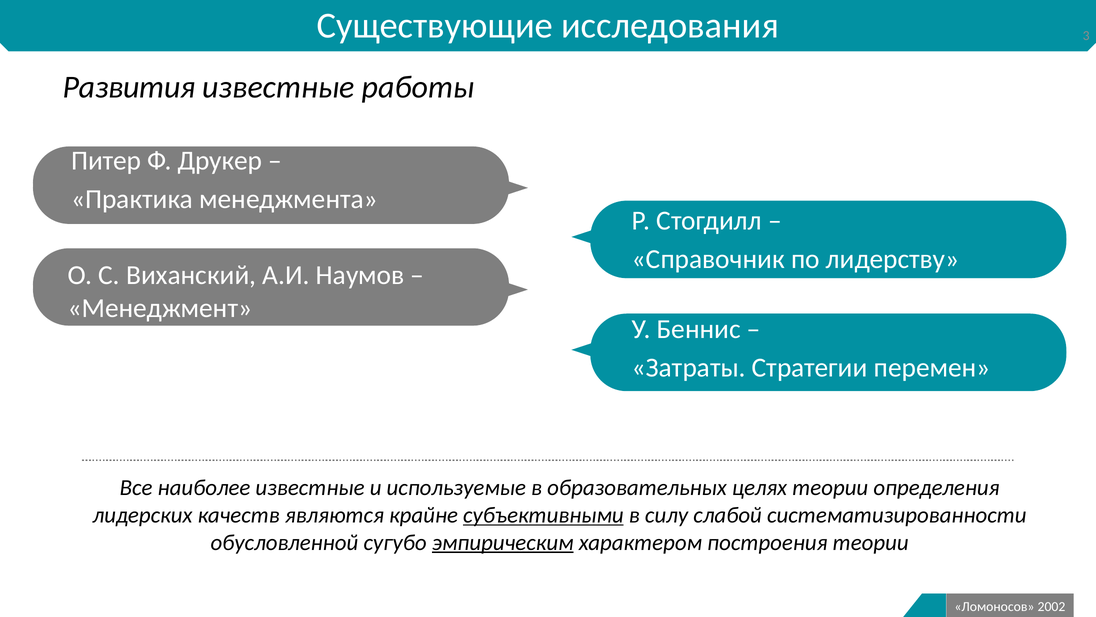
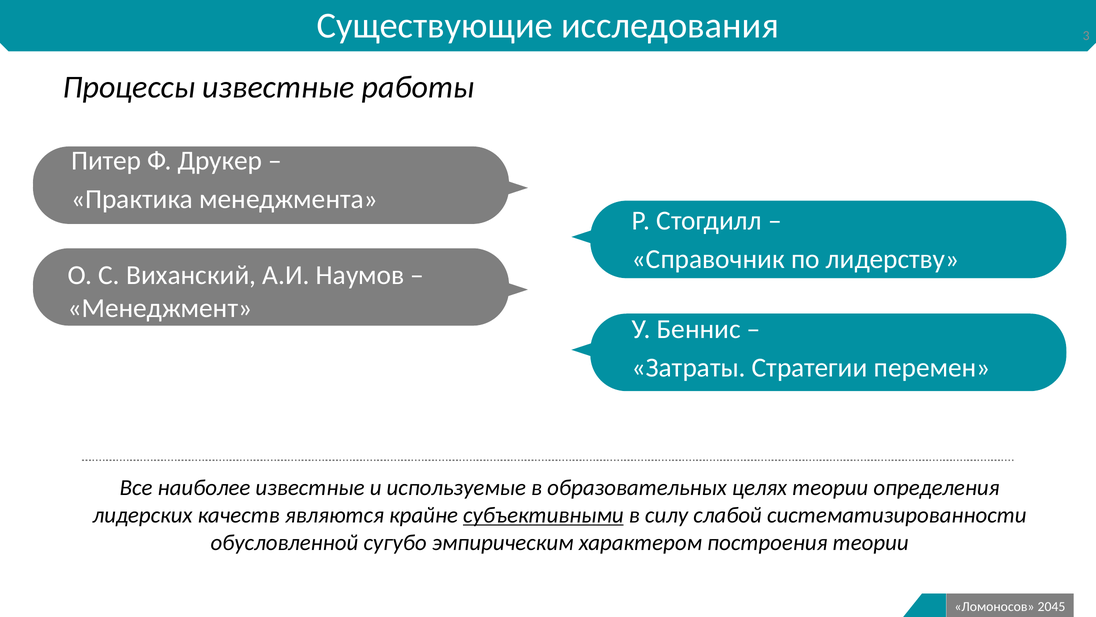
Развития: Развития -> Процессы (129, 87)
эмпирическим underline: present -> none (503, 542)
2002: 2002 -> 2045 (1051, 606)
